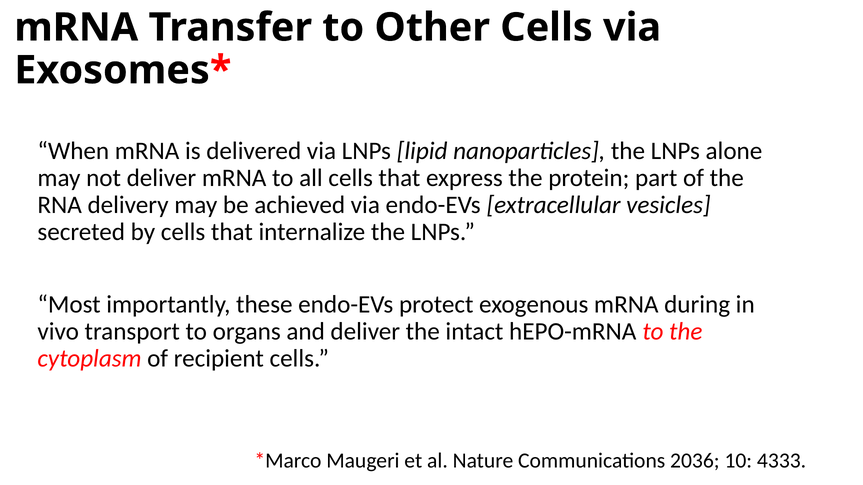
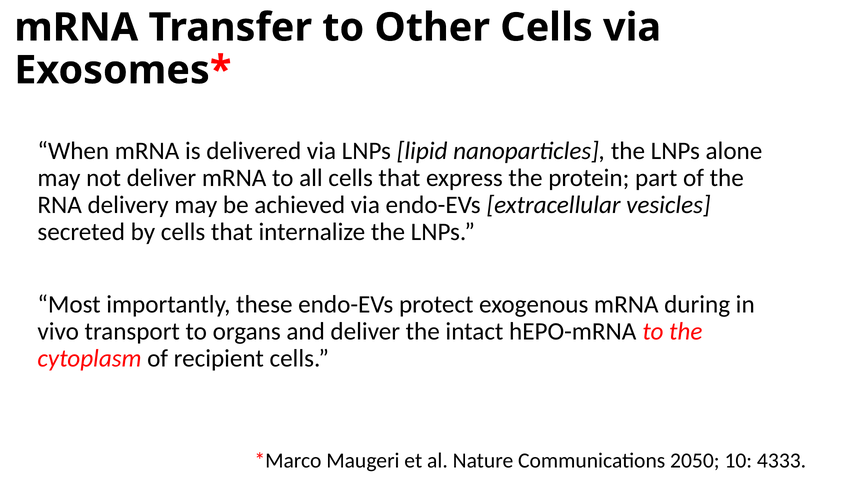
2036: 2036 -> 2050 (695, 461)
